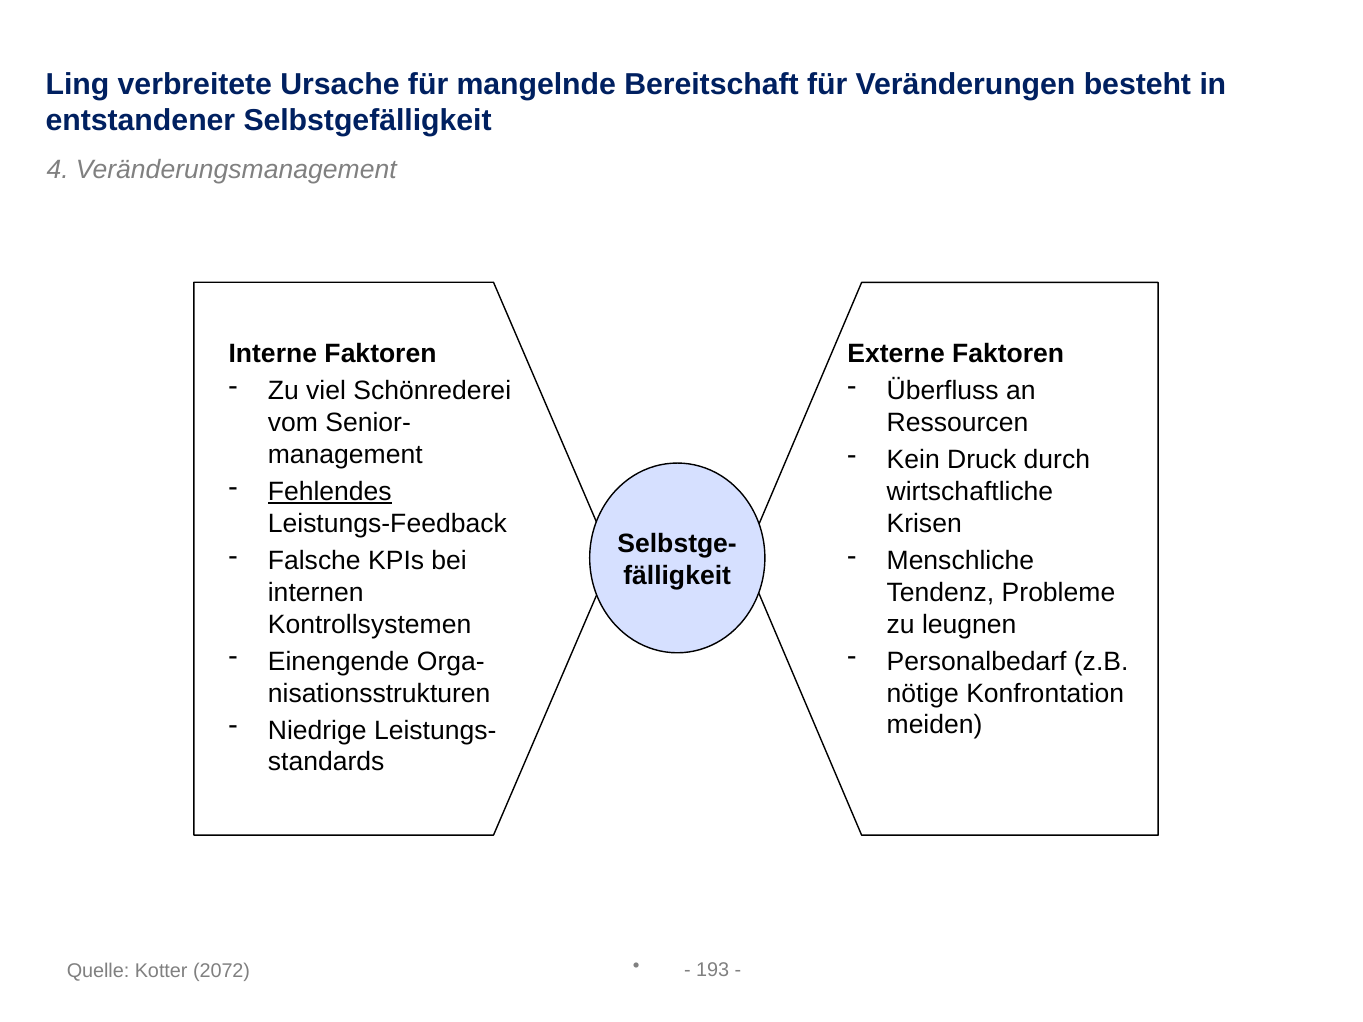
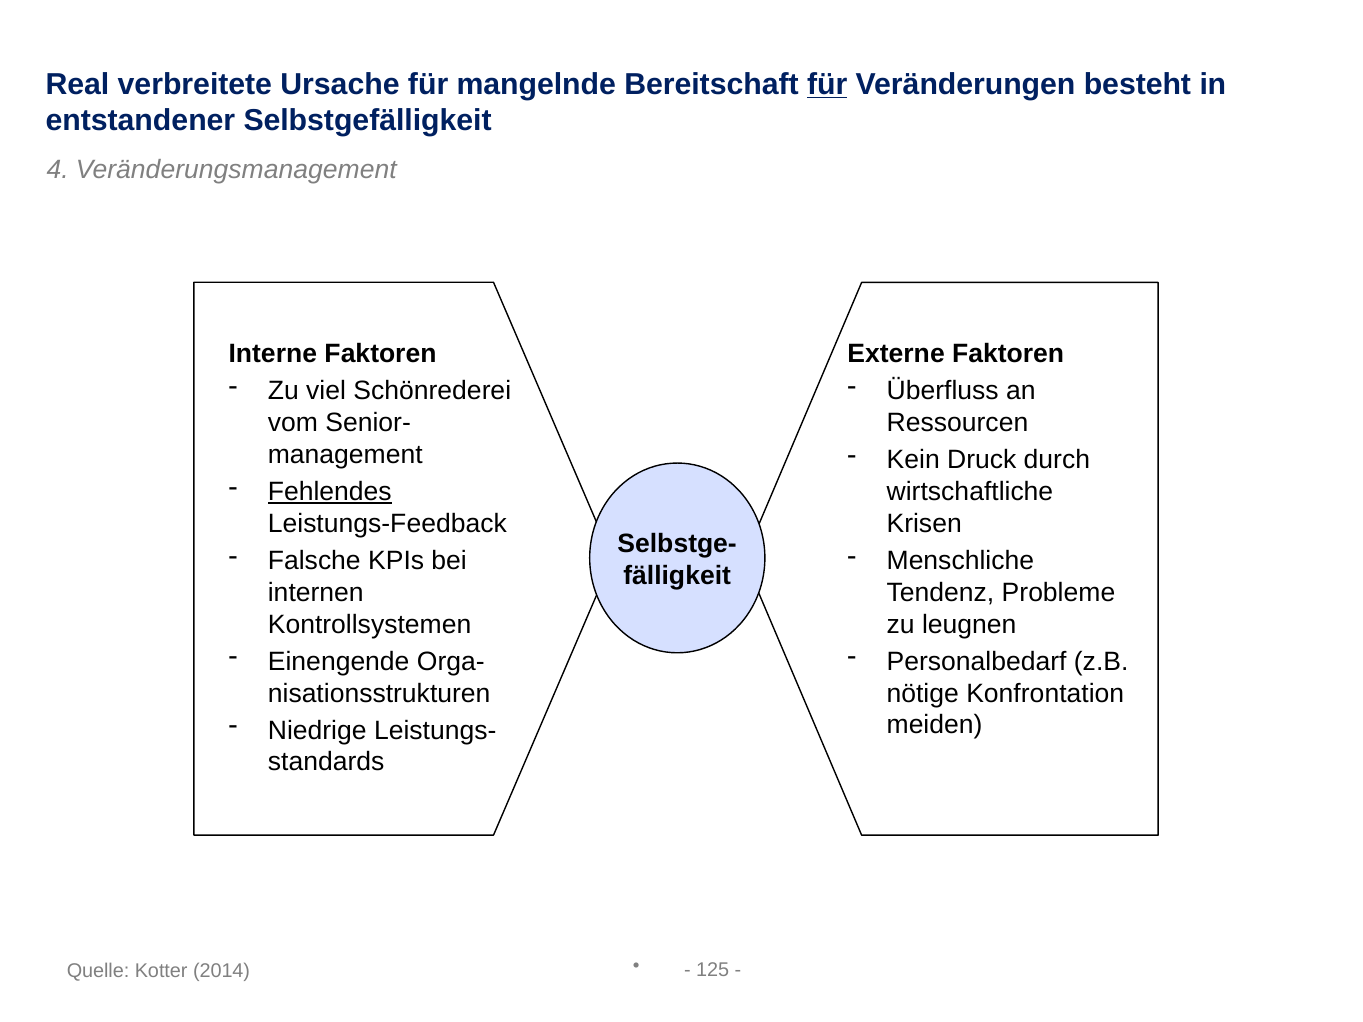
Ling: Ling -> Real (78, 85)
für underline: none -> present (827, 85)
2072: 2072 -> 2014 (222, 971)
193: 193 -> 125 (713, 970)
